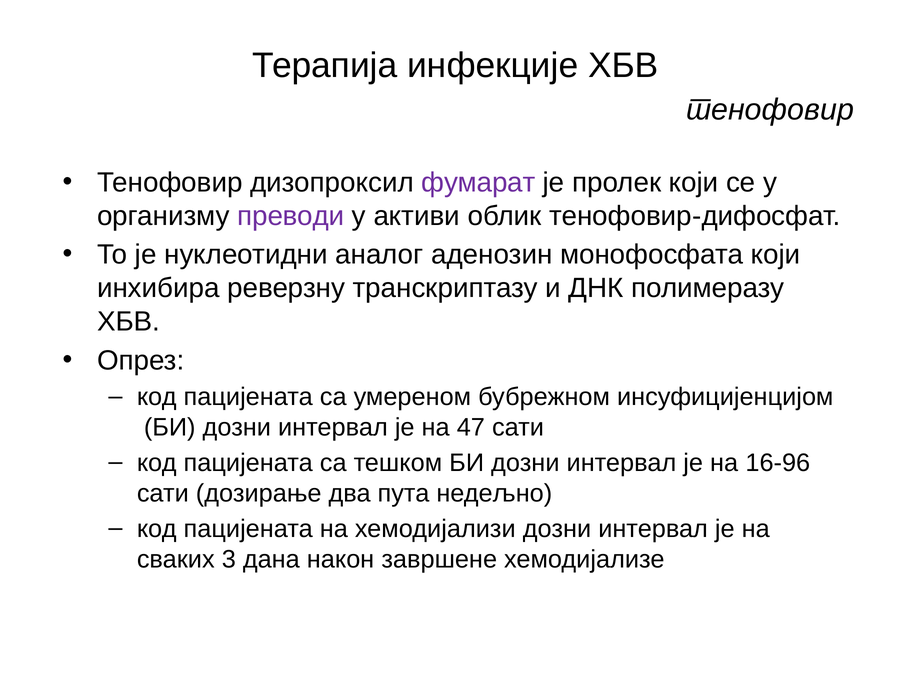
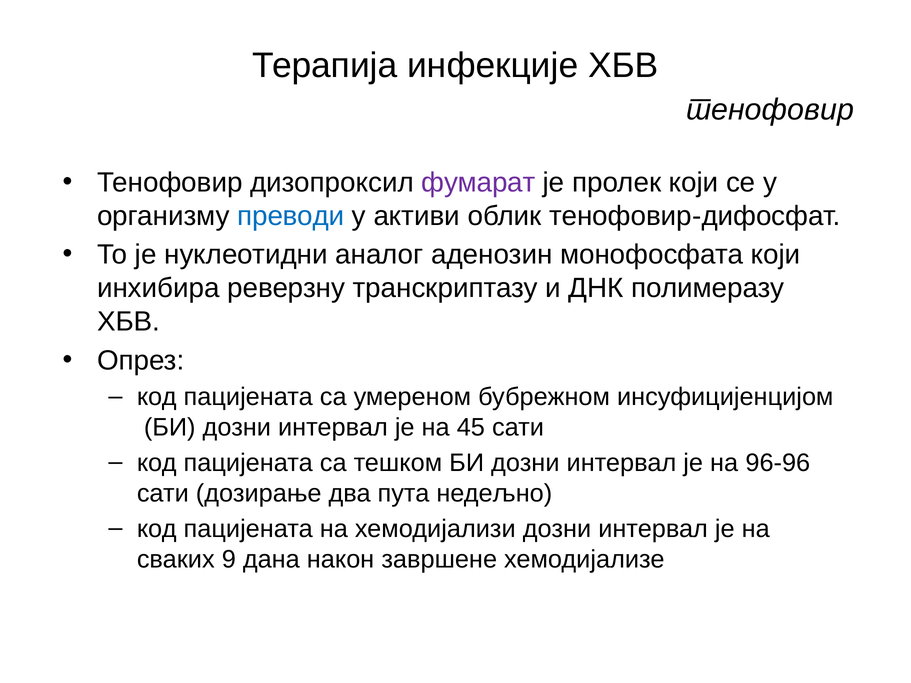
преводи colour: purple -> blue (291, 216)
47: 47 -> 45 (471, 428)
16-96: 16-96 -> 96-96 (778, 463)
3: 3 -> 9 (229, 559)
